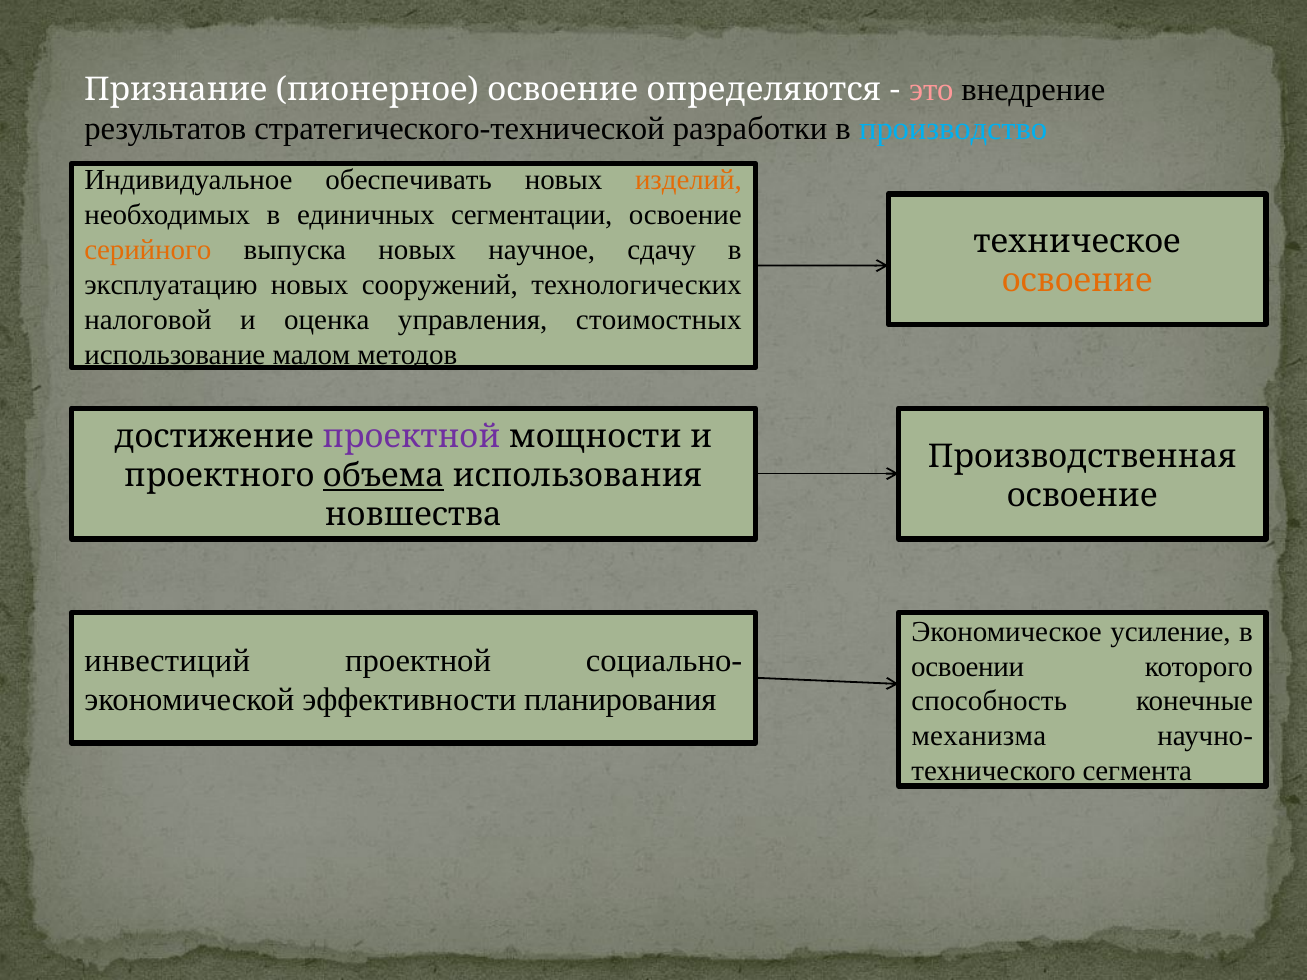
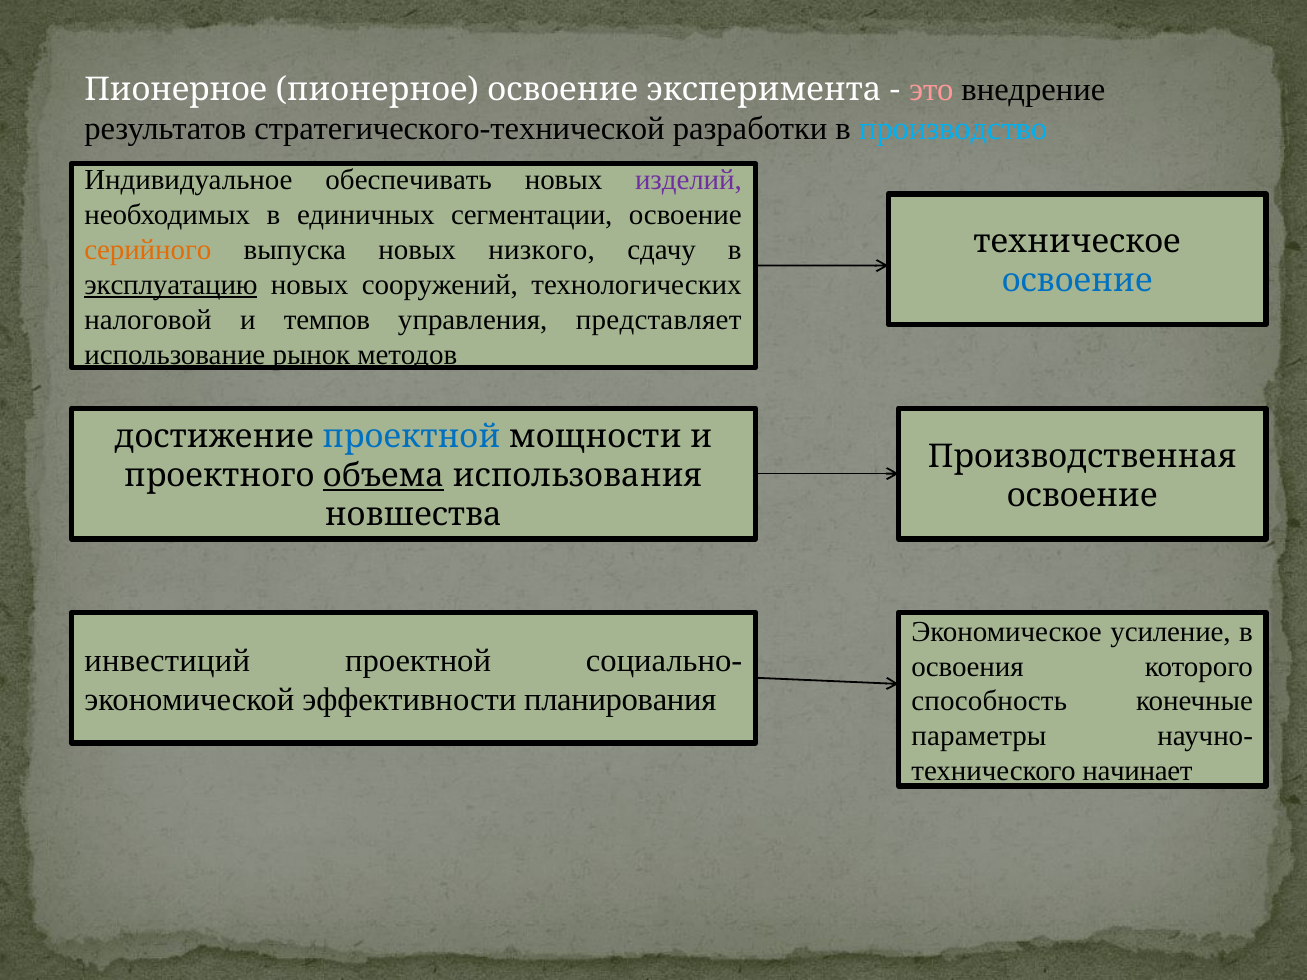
Признание: Признание -> Пионерное (176, 90)
определяются: определяются -> эксперимента (764, 90)
изделий colour: orange -> purple (688, 180)
научное: научное -> низкого (542, 250)
эксплуатацию underline: none -> present (171, 285)
освоение colour: orange -> blue (1077, 281)
оценка: оценка -> темпов (327, 320)
стоимостных: стоимостных -> представляет (659, 320)
малом: малом -> рынок (311, 355)
проектной colour: purple -> blue (411, 437)
освоении: освоении -> освоения (968, 667)
механизма: механизма -> параметры (979, 736)
сегмента: сегмента -> начинает (1137, 771)
